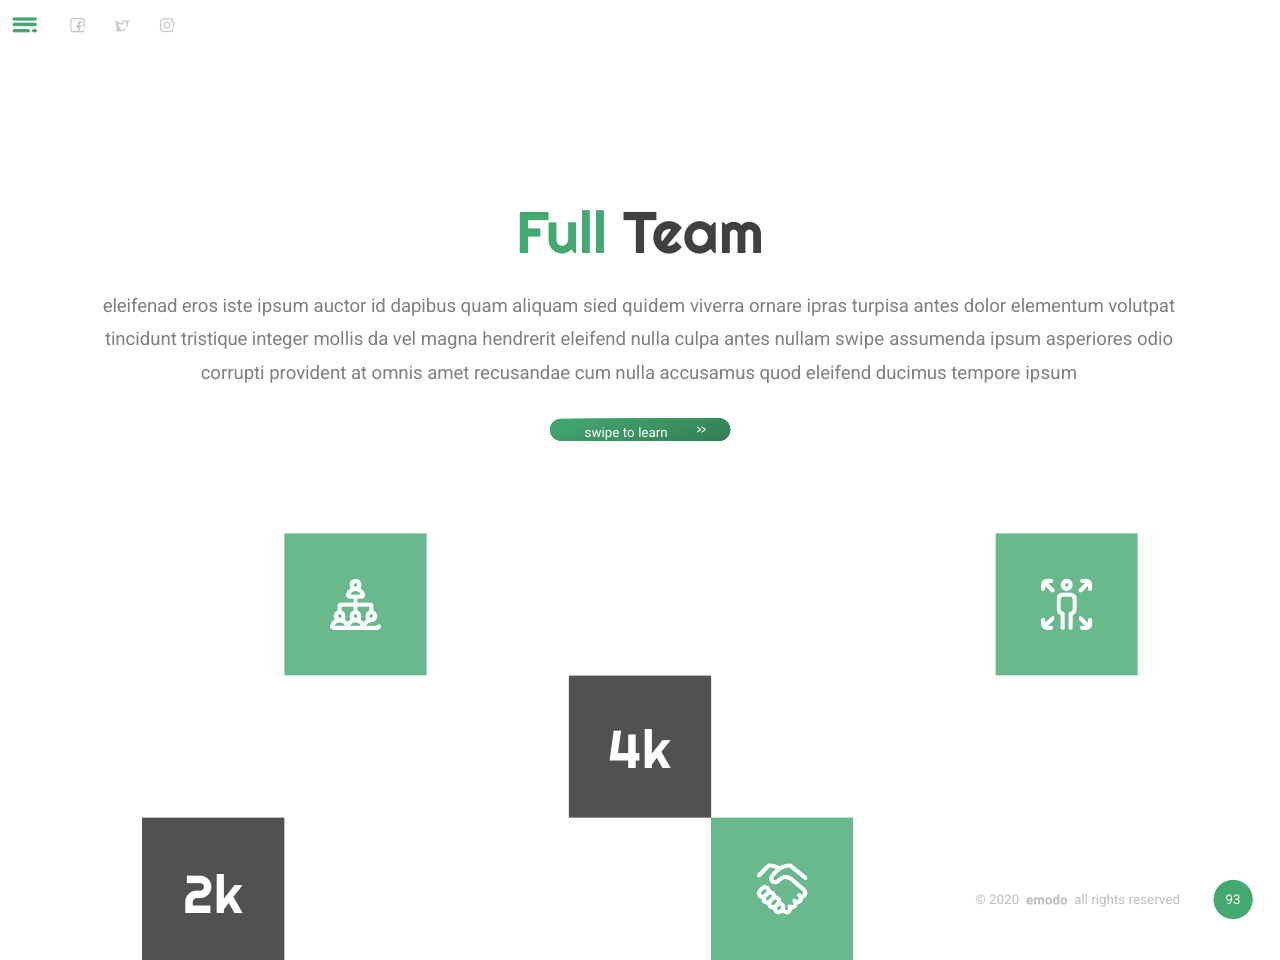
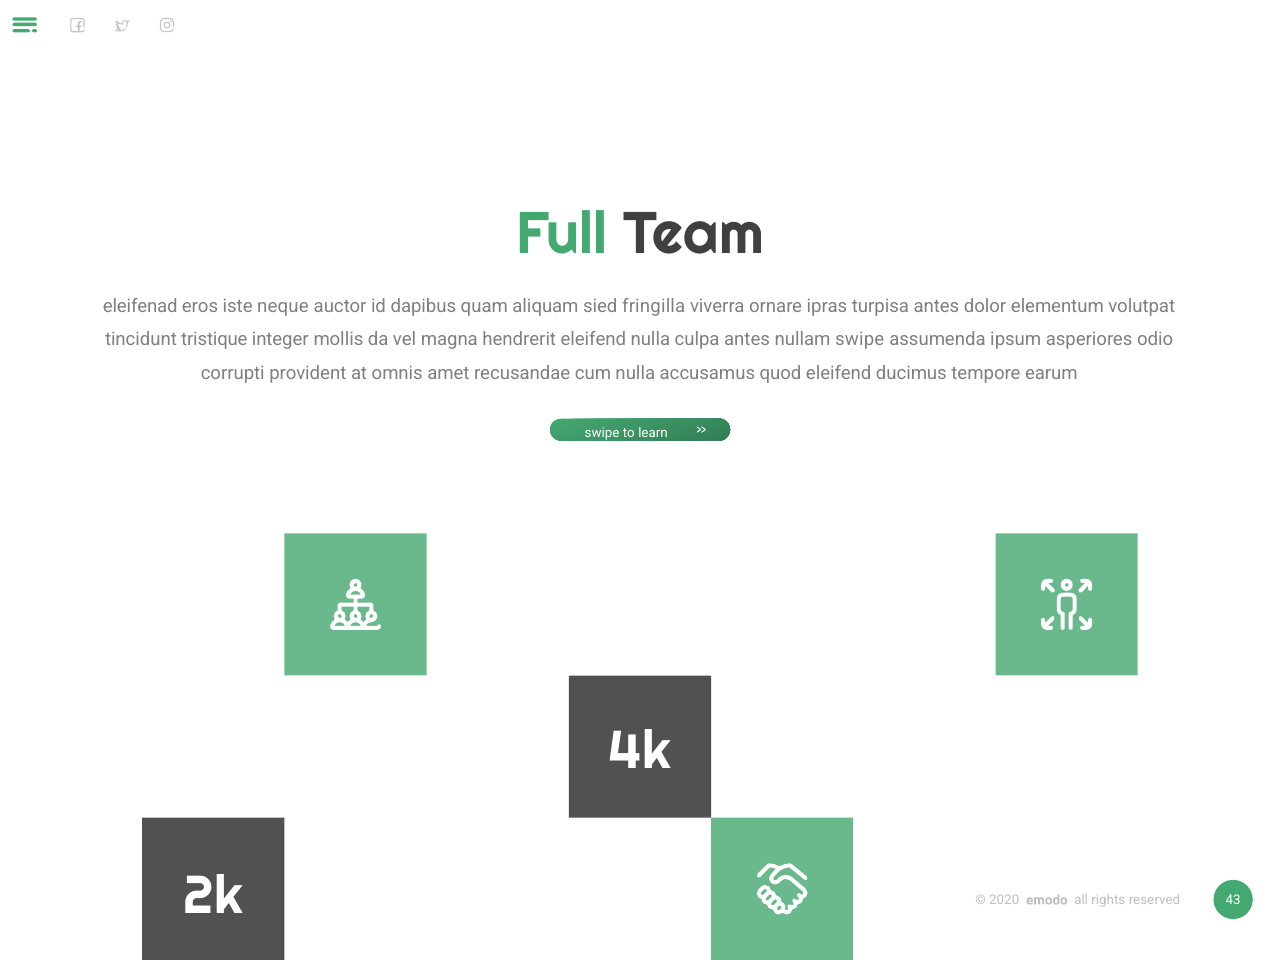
iste ipsum: ipsum -> neque (283, 306)
quidem: quidem -> fringilla (654, 306)
tempore ipsum: ipsum -> earum (1051, 373)
93: 93 -> 43 (1233, 900)
